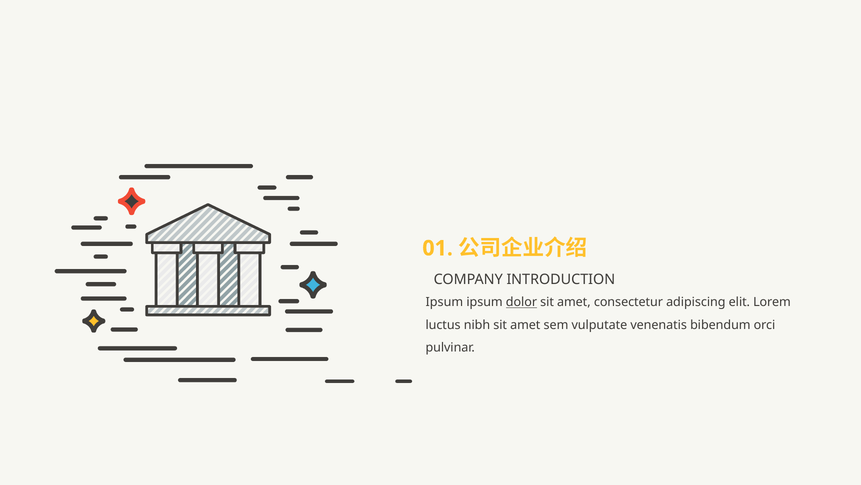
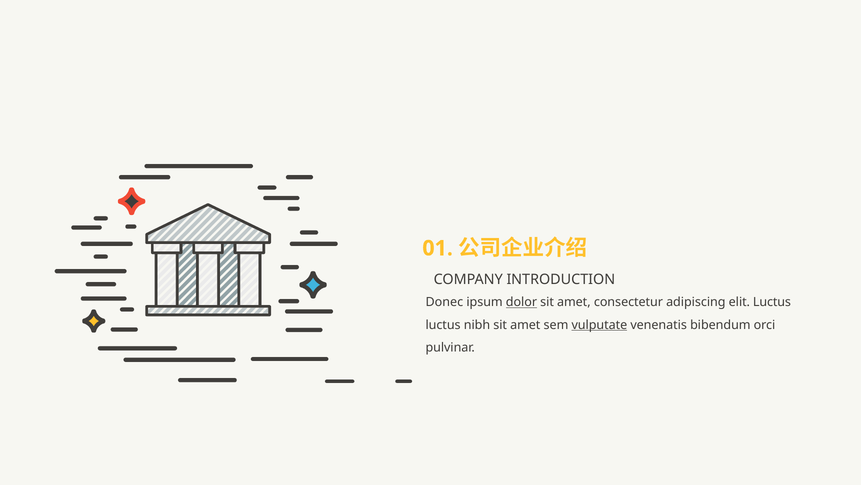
Ipsum: Ipsum -> Donec (444, 302)
elit Lorem: Lorem -> Luctus (772, 302)
vulputate underline: none -> present (599, 324)
